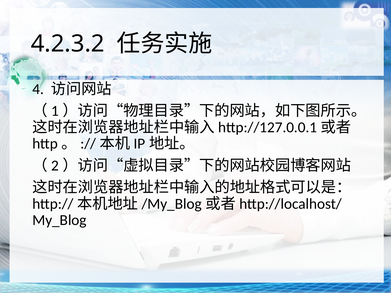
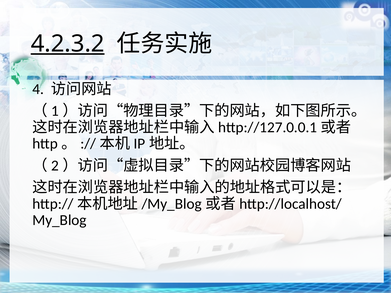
4.2.3.2 underline: none -> present (68, 44)
